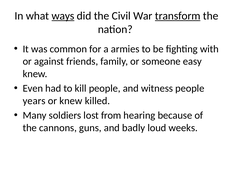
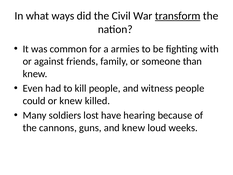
ways underline: present -> none (63, 16)
easy: easy -> than (192, 61)
years: years -> could (34, 101)
from: from -> have (111, 115)
and badly: badly -> knew (134, 128)
